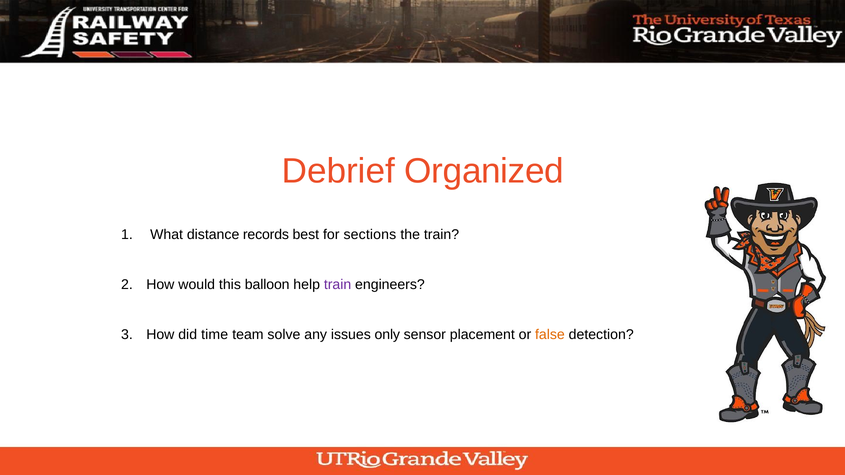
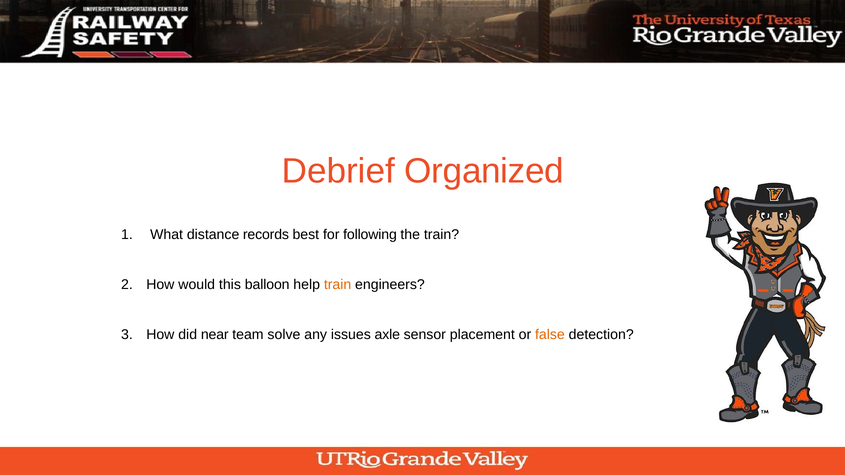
sections: sections -> following (370, 235)
train colour: purple -> orange (338, 285)
time: time -> near (215, 335)
only: only -> axle (387, 335)
